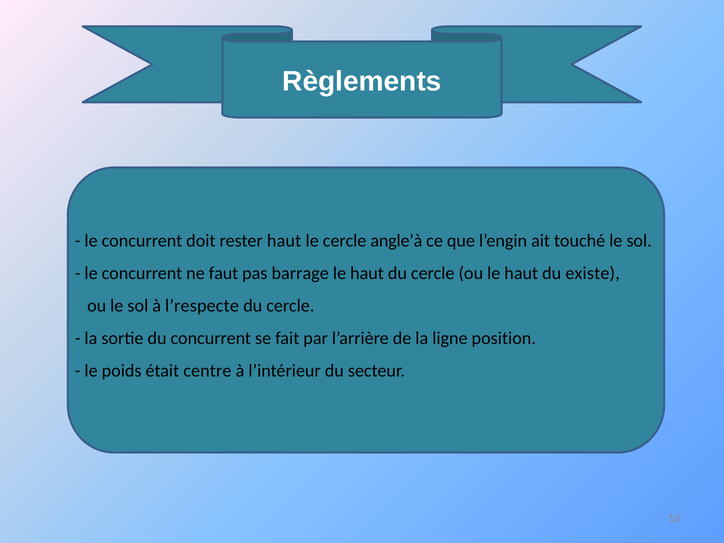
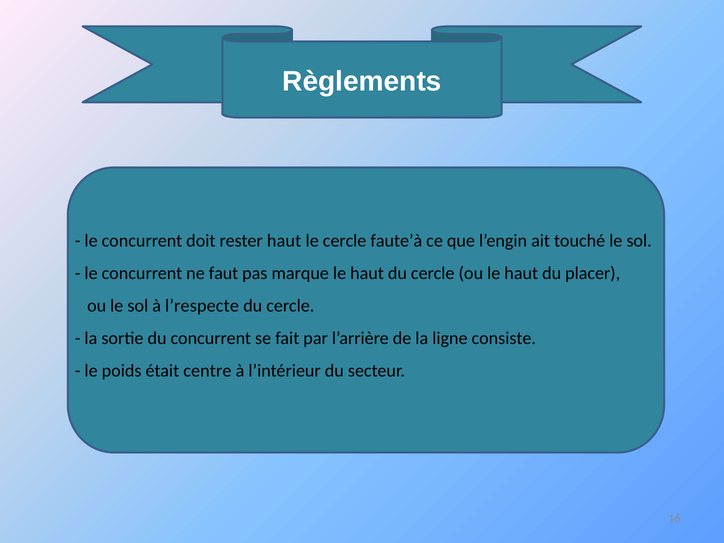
angle’à: angle’à -> faute’à (396, 241)
barrage: barrage -> marque (300, 273)
existe: existe -> placer (593, 273)
position: position -> consiste (504, 338)
